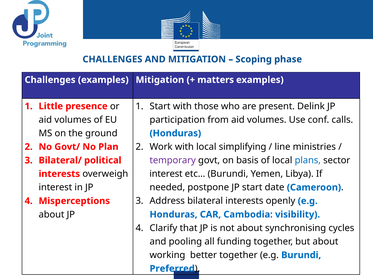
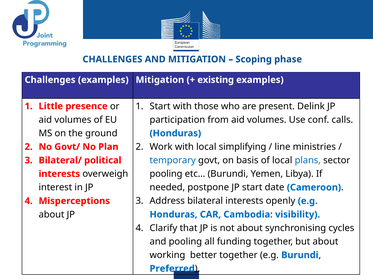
matters: matters -> existing (216, 80)
temporary colour: purple -> blue (173, 161)
interest: interest -> pooling (166, 174)
